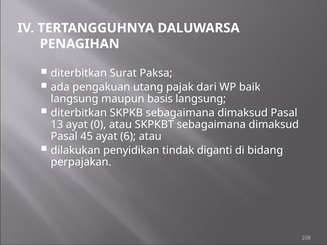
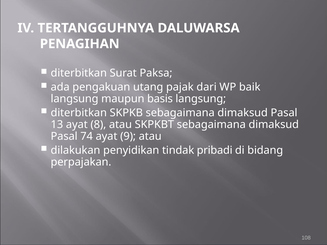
0: 0 -> 8 (98, 125)
45: 45 -> 74 (87, 136)
6: 6 -> 9 (128, 136)
diganti: diganti -> pribadi (215, 150)
